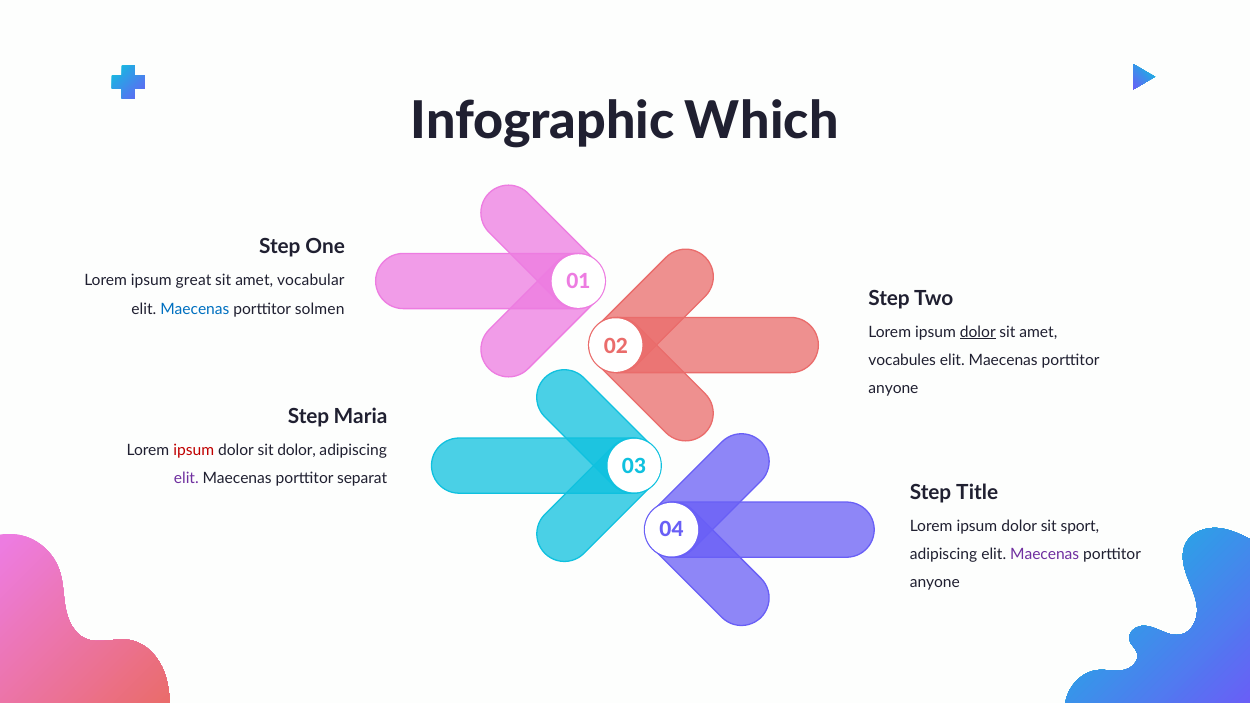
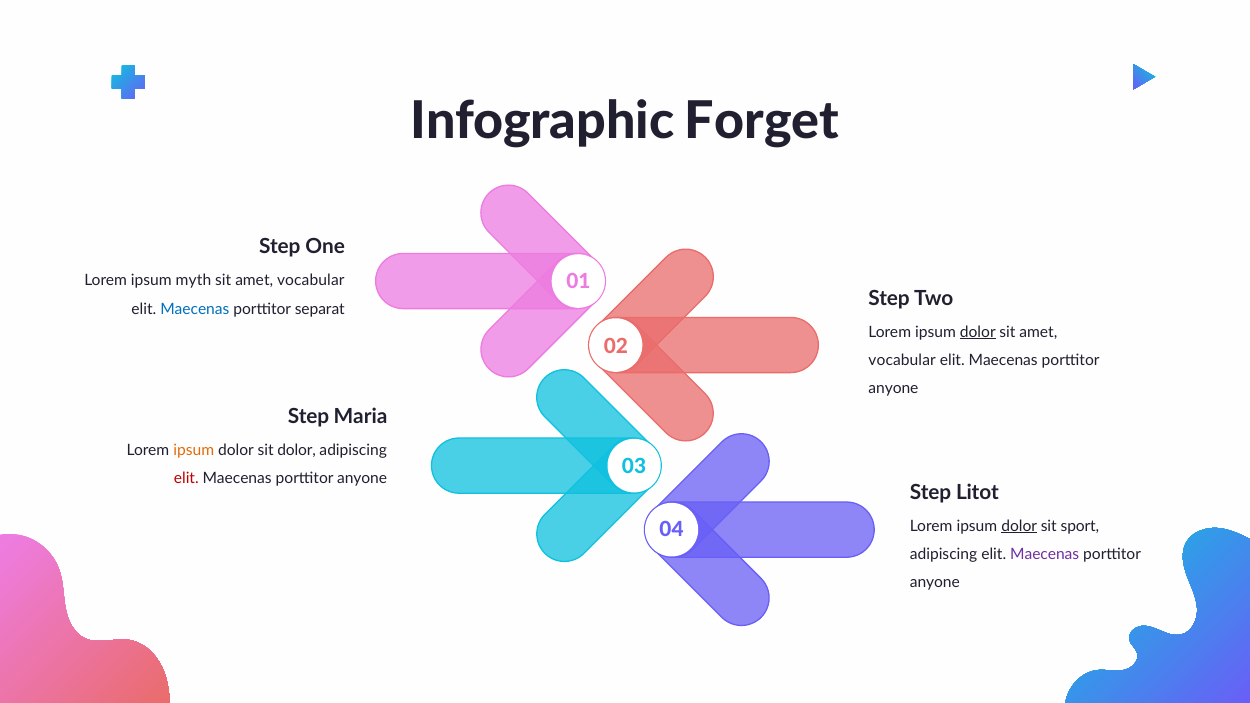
Which: Which -> Forget (762, 122)
great: great -> myth (194, 281)
solmen: solmen -> separat (320, 309)
vocabules: vocabules -> vocabular (902, 360)
ipsum colour: red -> orange (194, 450)
elit colour: purple -> red (186, 479)
separat: separat -> anyone (362, 479)
Title: Title -> Litot (977, 492)
dolor underline: none -> present (1019, 526)
